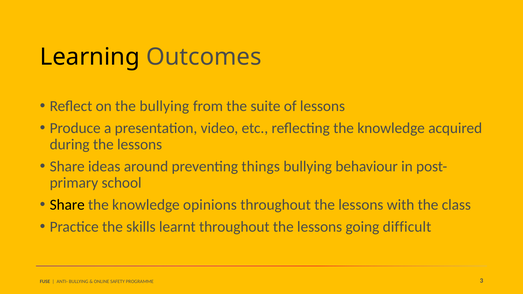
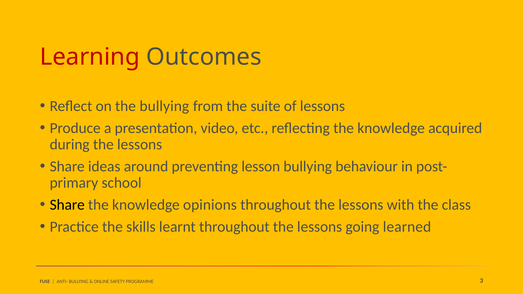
Learning colour: black -> red (90, 57)
things: things -> lesson (261, 167)
difficult: difficult -> learned (407, 227)
